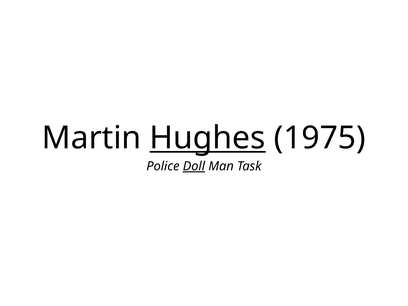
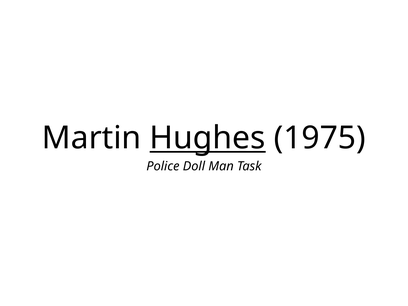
Doll underline: present -> none (194, 166)
